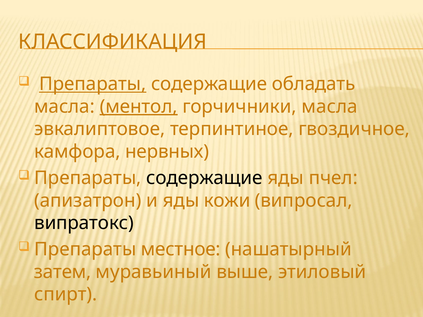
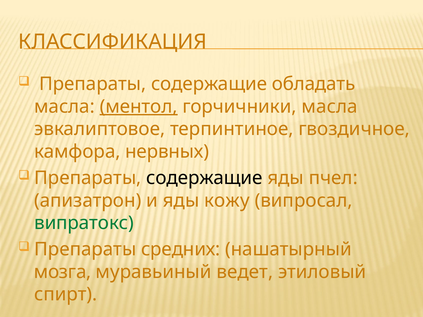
Препараты underline: present -> none (93, 84)
кожи: кожи -> кожу (227, 201)
випратокс colour: black -> green (84, 223)
местное: местное -> средних (181, 250)
затем: затем -> мозга (63, 272)
выше: выше -> ведет (245, 272)
